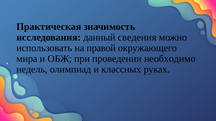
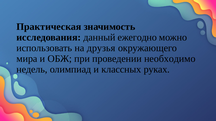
сведения: сведения -> ежегодно (137, 37)
правой: правой -> друзья (101, 48)
